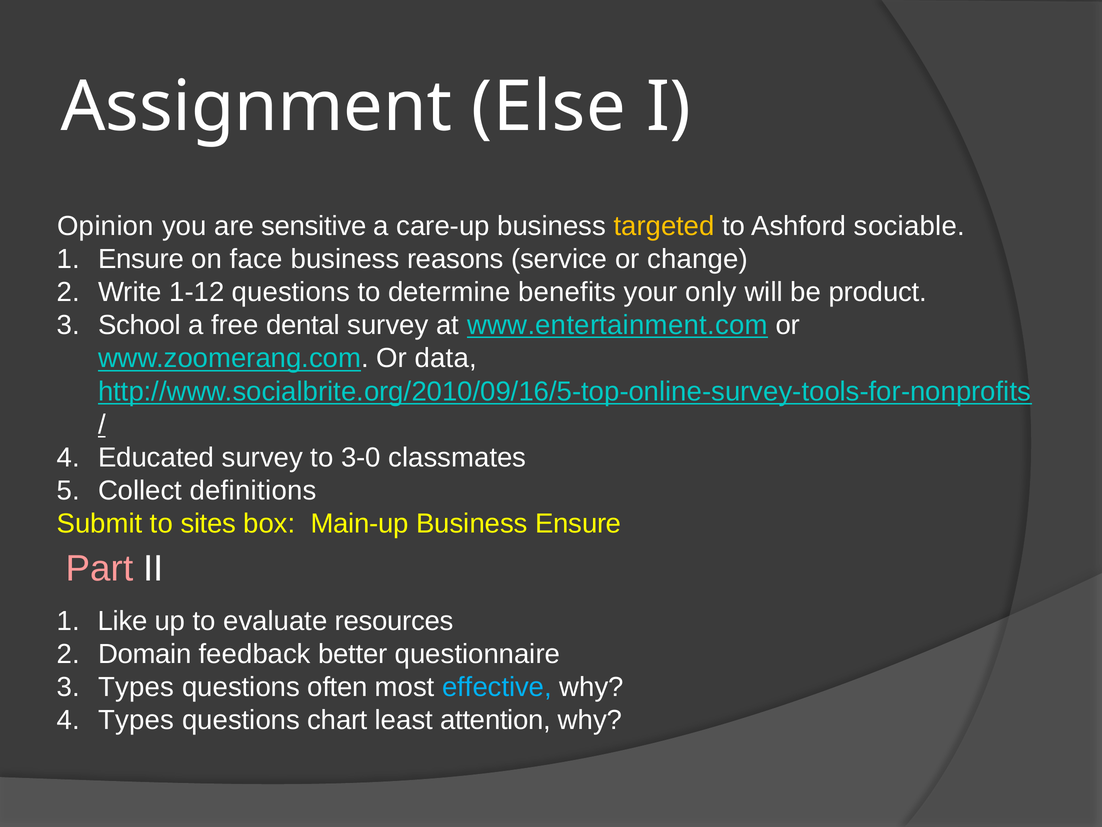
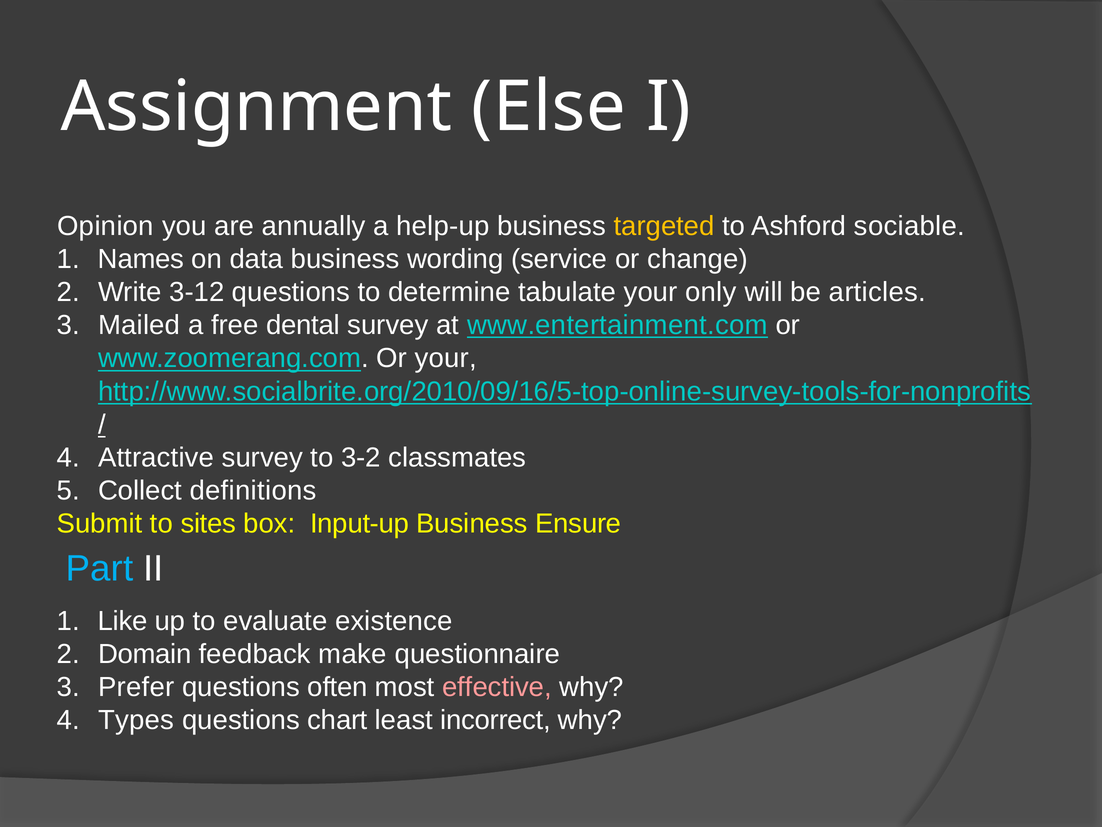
sensitive: sensitive -> annually (314, 226)
care-up: care-up -> help-up (443, 226)
Ensure: Ensure -> Names (141, 259)
face: face -> data (256, 259)
reasons: reasons -> wording (455, 259)
1-12: 1-12 -> 3-12 (197, 292)
benefits: benefits -> tabulate (567, 292)
product: product -> articles (877, 292)
School: School -> Mailed (139, 325)
Or data: data -> your (446, 358)
Educated: Educated -> Attractive (156, 457)
3-0: 3-0 -> 3-2 (361, 457)
Main-up: Main-up -> Input-up (360, 523)
Part colour: pink -> light blue (100, 568)
resources: resources -> existence (394, 621)
better: better -> make (353, 654)
Types: Types -> Prefer (136, 687)
effective colour: light blue -> pink (497, 687)
attention: attention -> incorrect (496, 720)
